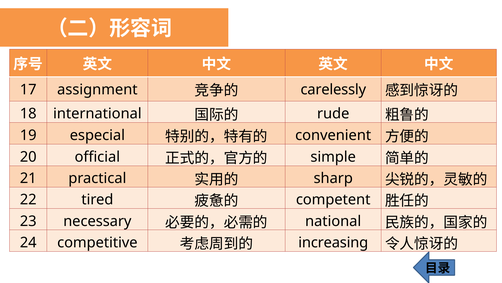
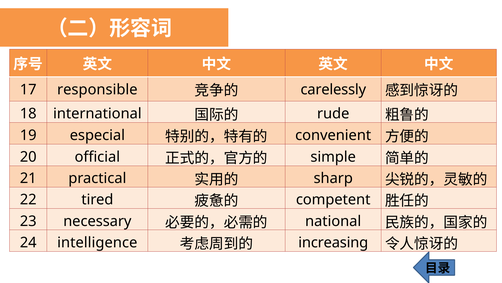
assignment: assignment -> responsible (97, 90)
competitive: competitive -> intelligence (97, 242)
